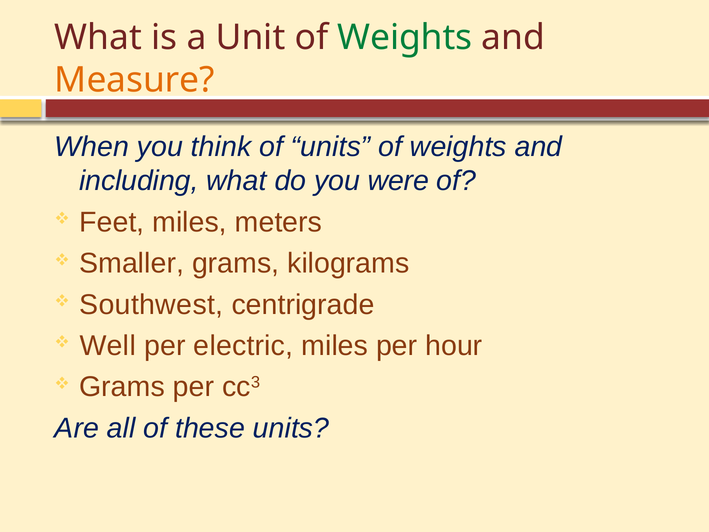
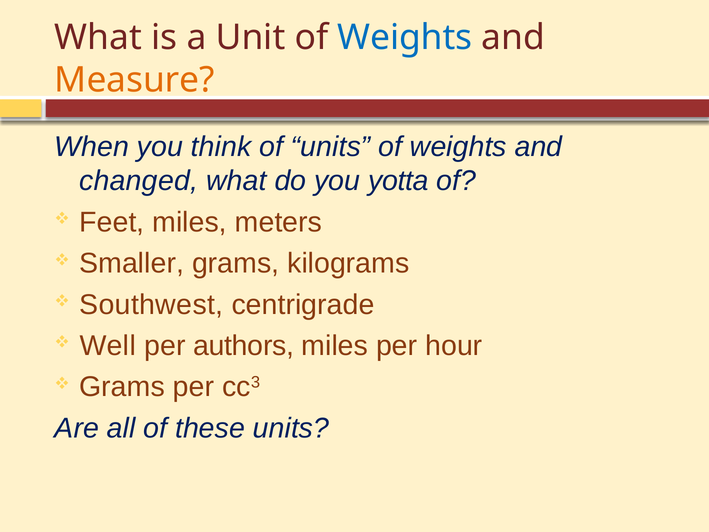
Weights colour: green -> blue (405, 37)
including: including -> changed (139, 181)
were: were -> yotta (399, 181)
electric: electric -> authors (244, 346)
